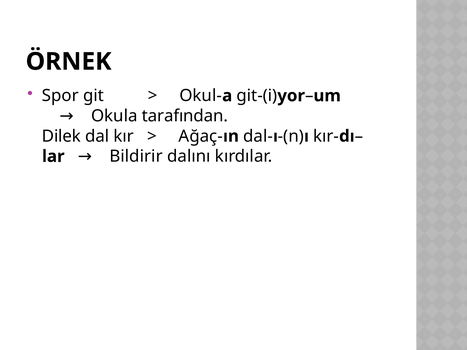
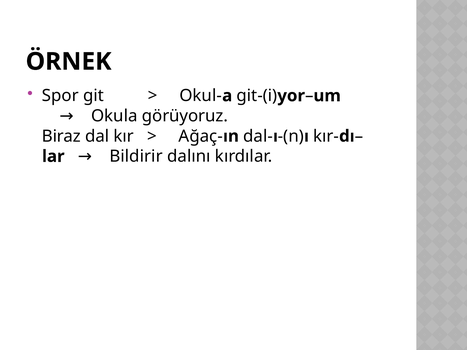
tarafından: tarafından -> görüyoruz (185, 116)
Dilek: Dilek -> Biraz (61, 136)
